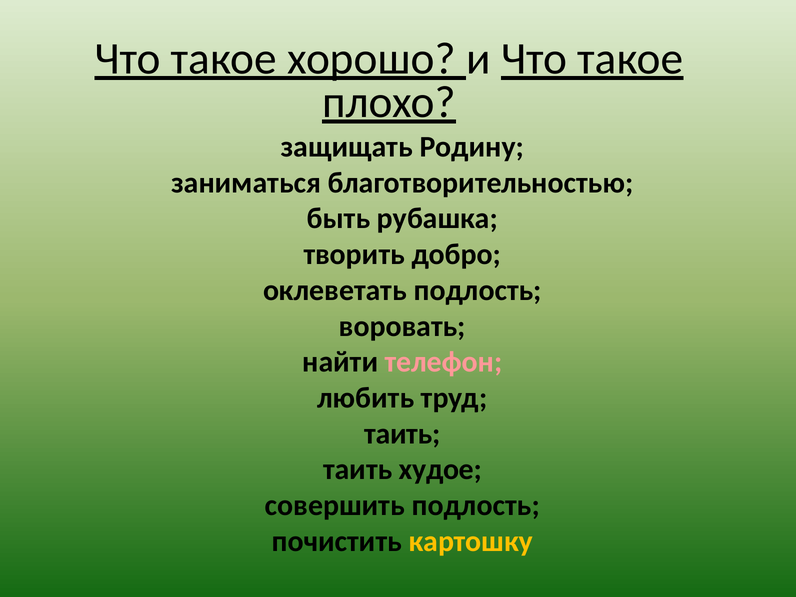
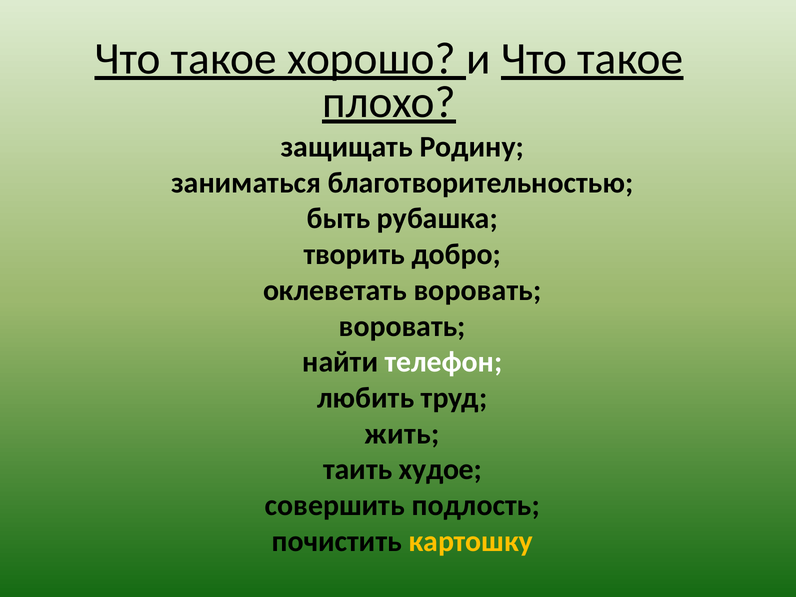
оклеветать подлость: подлость -> воровать (478, 290)
телефон colour: pink -> white (444, 362)
таить: таить -> жить (402, 434)
